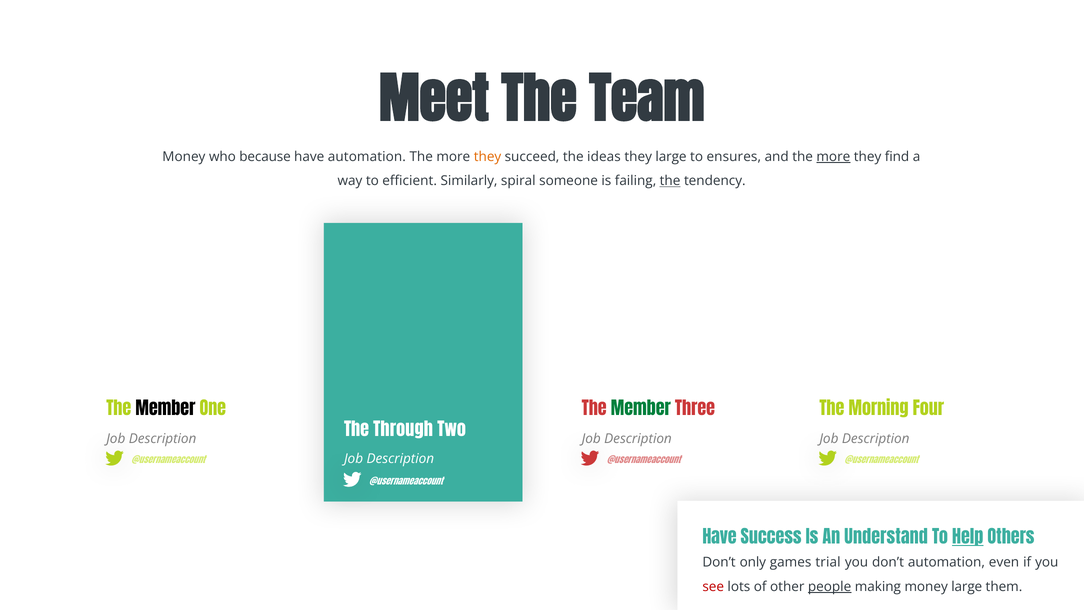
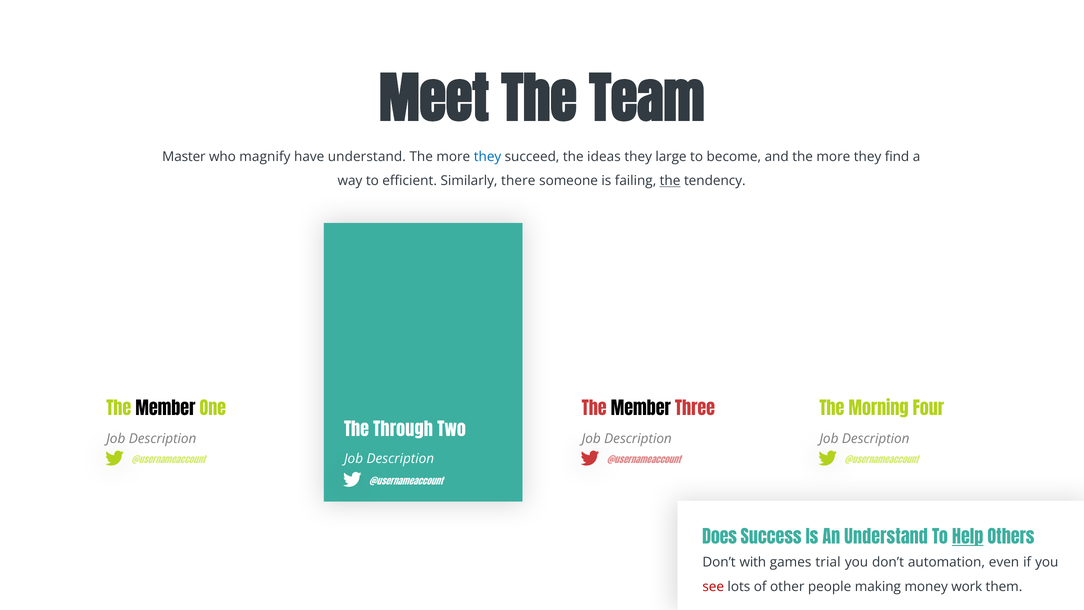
Money: Money -> Master (184, 157)
because: because -> magnify (265, 157)
have automation: automation -> understand (367, 157)
they colour: orange -> blue (487, 157)
ensures: ensures -> become (734, 157)
more underline: present -> none (833, 157)
spiral: spiral -> there (518, 181)
Member colour: green -> black (641, 409)
Have: Have -> Does (720, 537)
only: only -> with (753, 562)
people underline: present -> none (830, 586)
money large: large -> work (967, 586)
